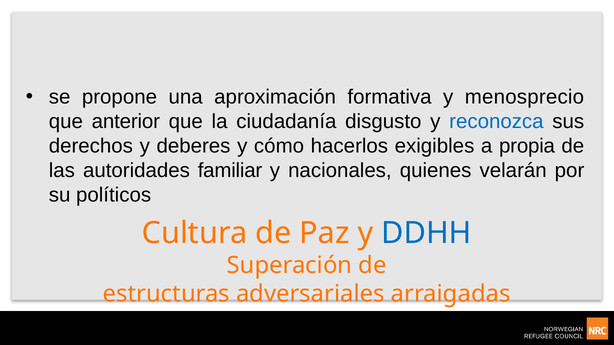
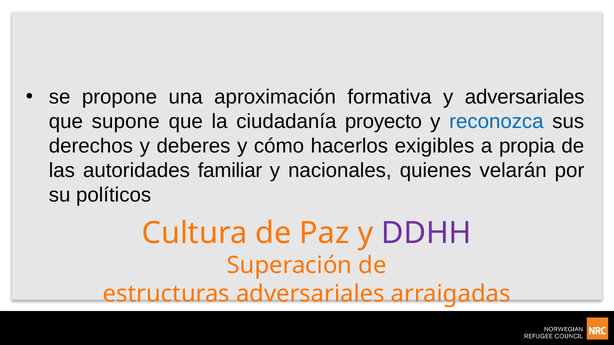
y menosprecio: menosprecio -> adversariales (525, 97)
anterior: anterior -> supone (126, 122)
disgusto: disgusto -> proyecto (383, 122)
DDHH colour: blue -> purple (426, 233)
